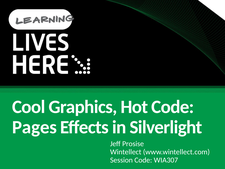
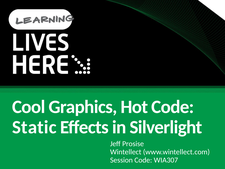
Pages: Pages -> Static (34, 127)
